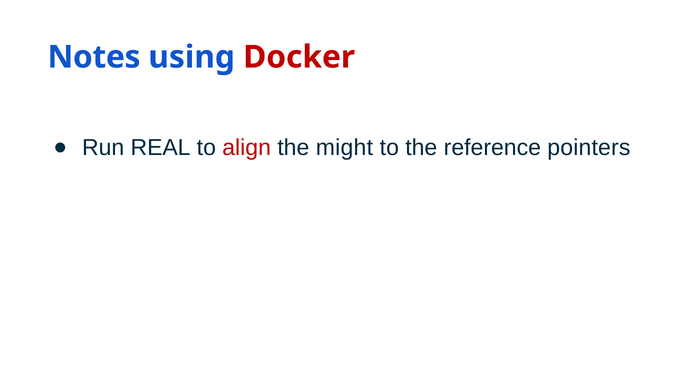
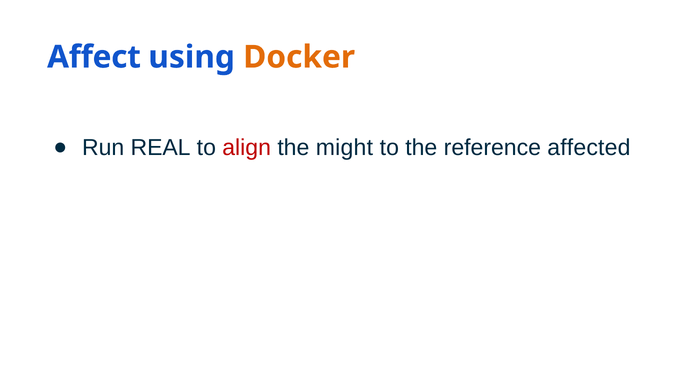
Notes: Notes -> Affect (94, 57)
Docker colour: red -> orange (299, 57)
pointers: pointers -> affected (589, 148)
